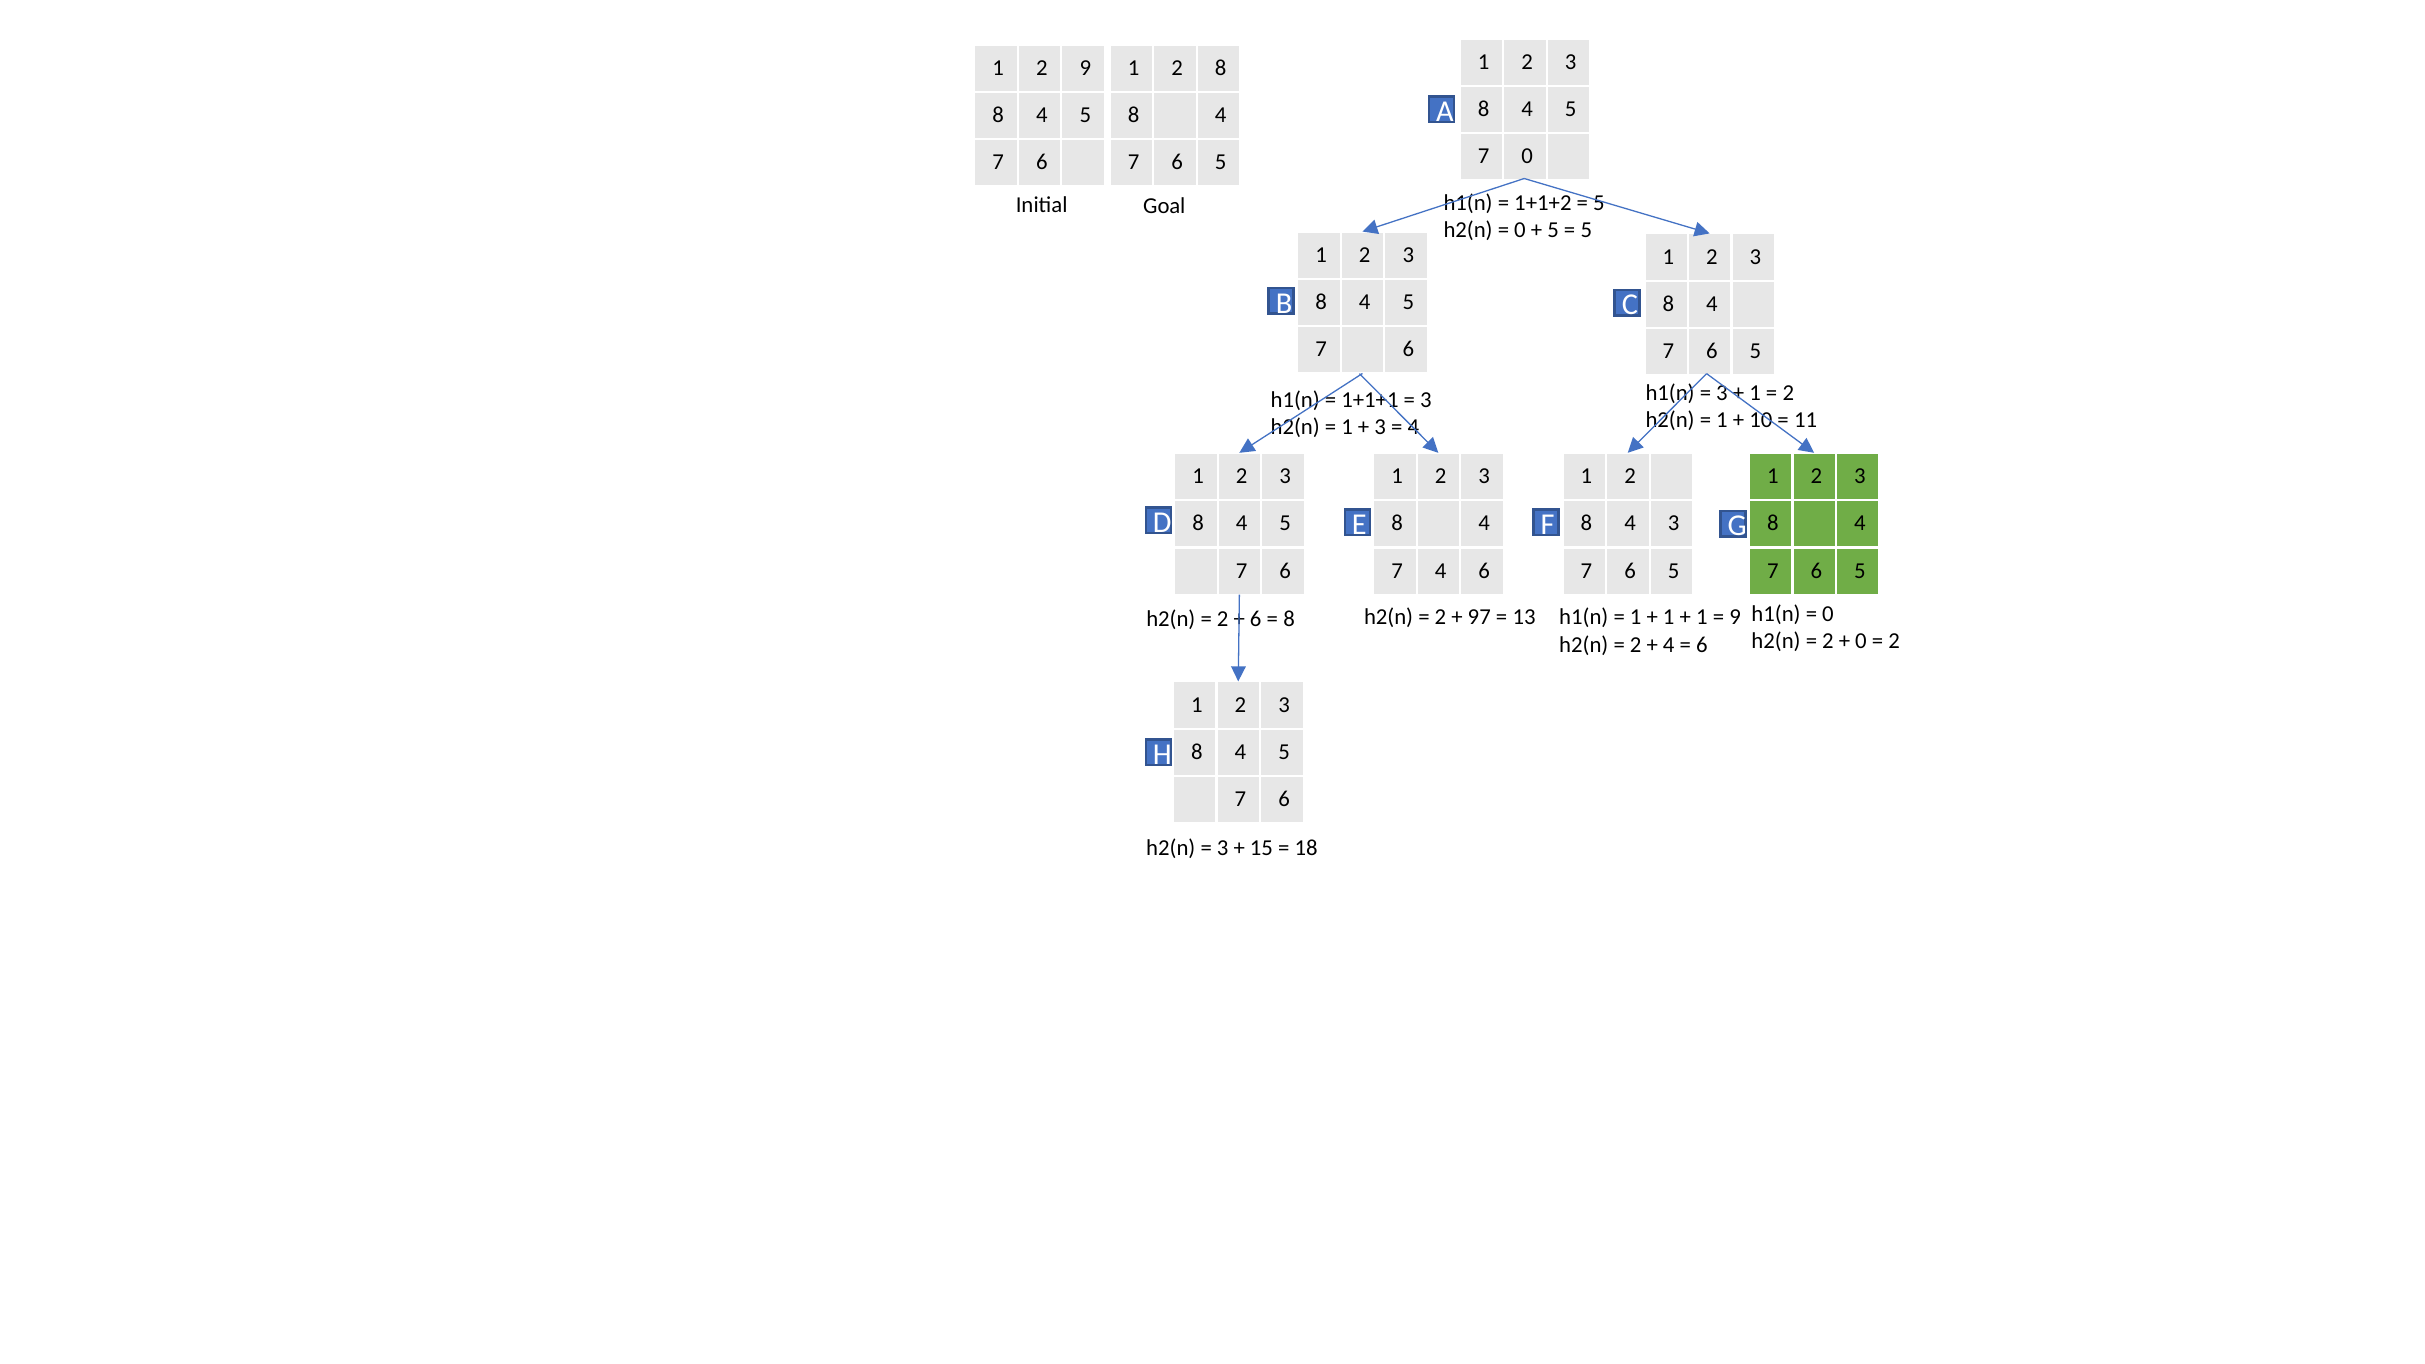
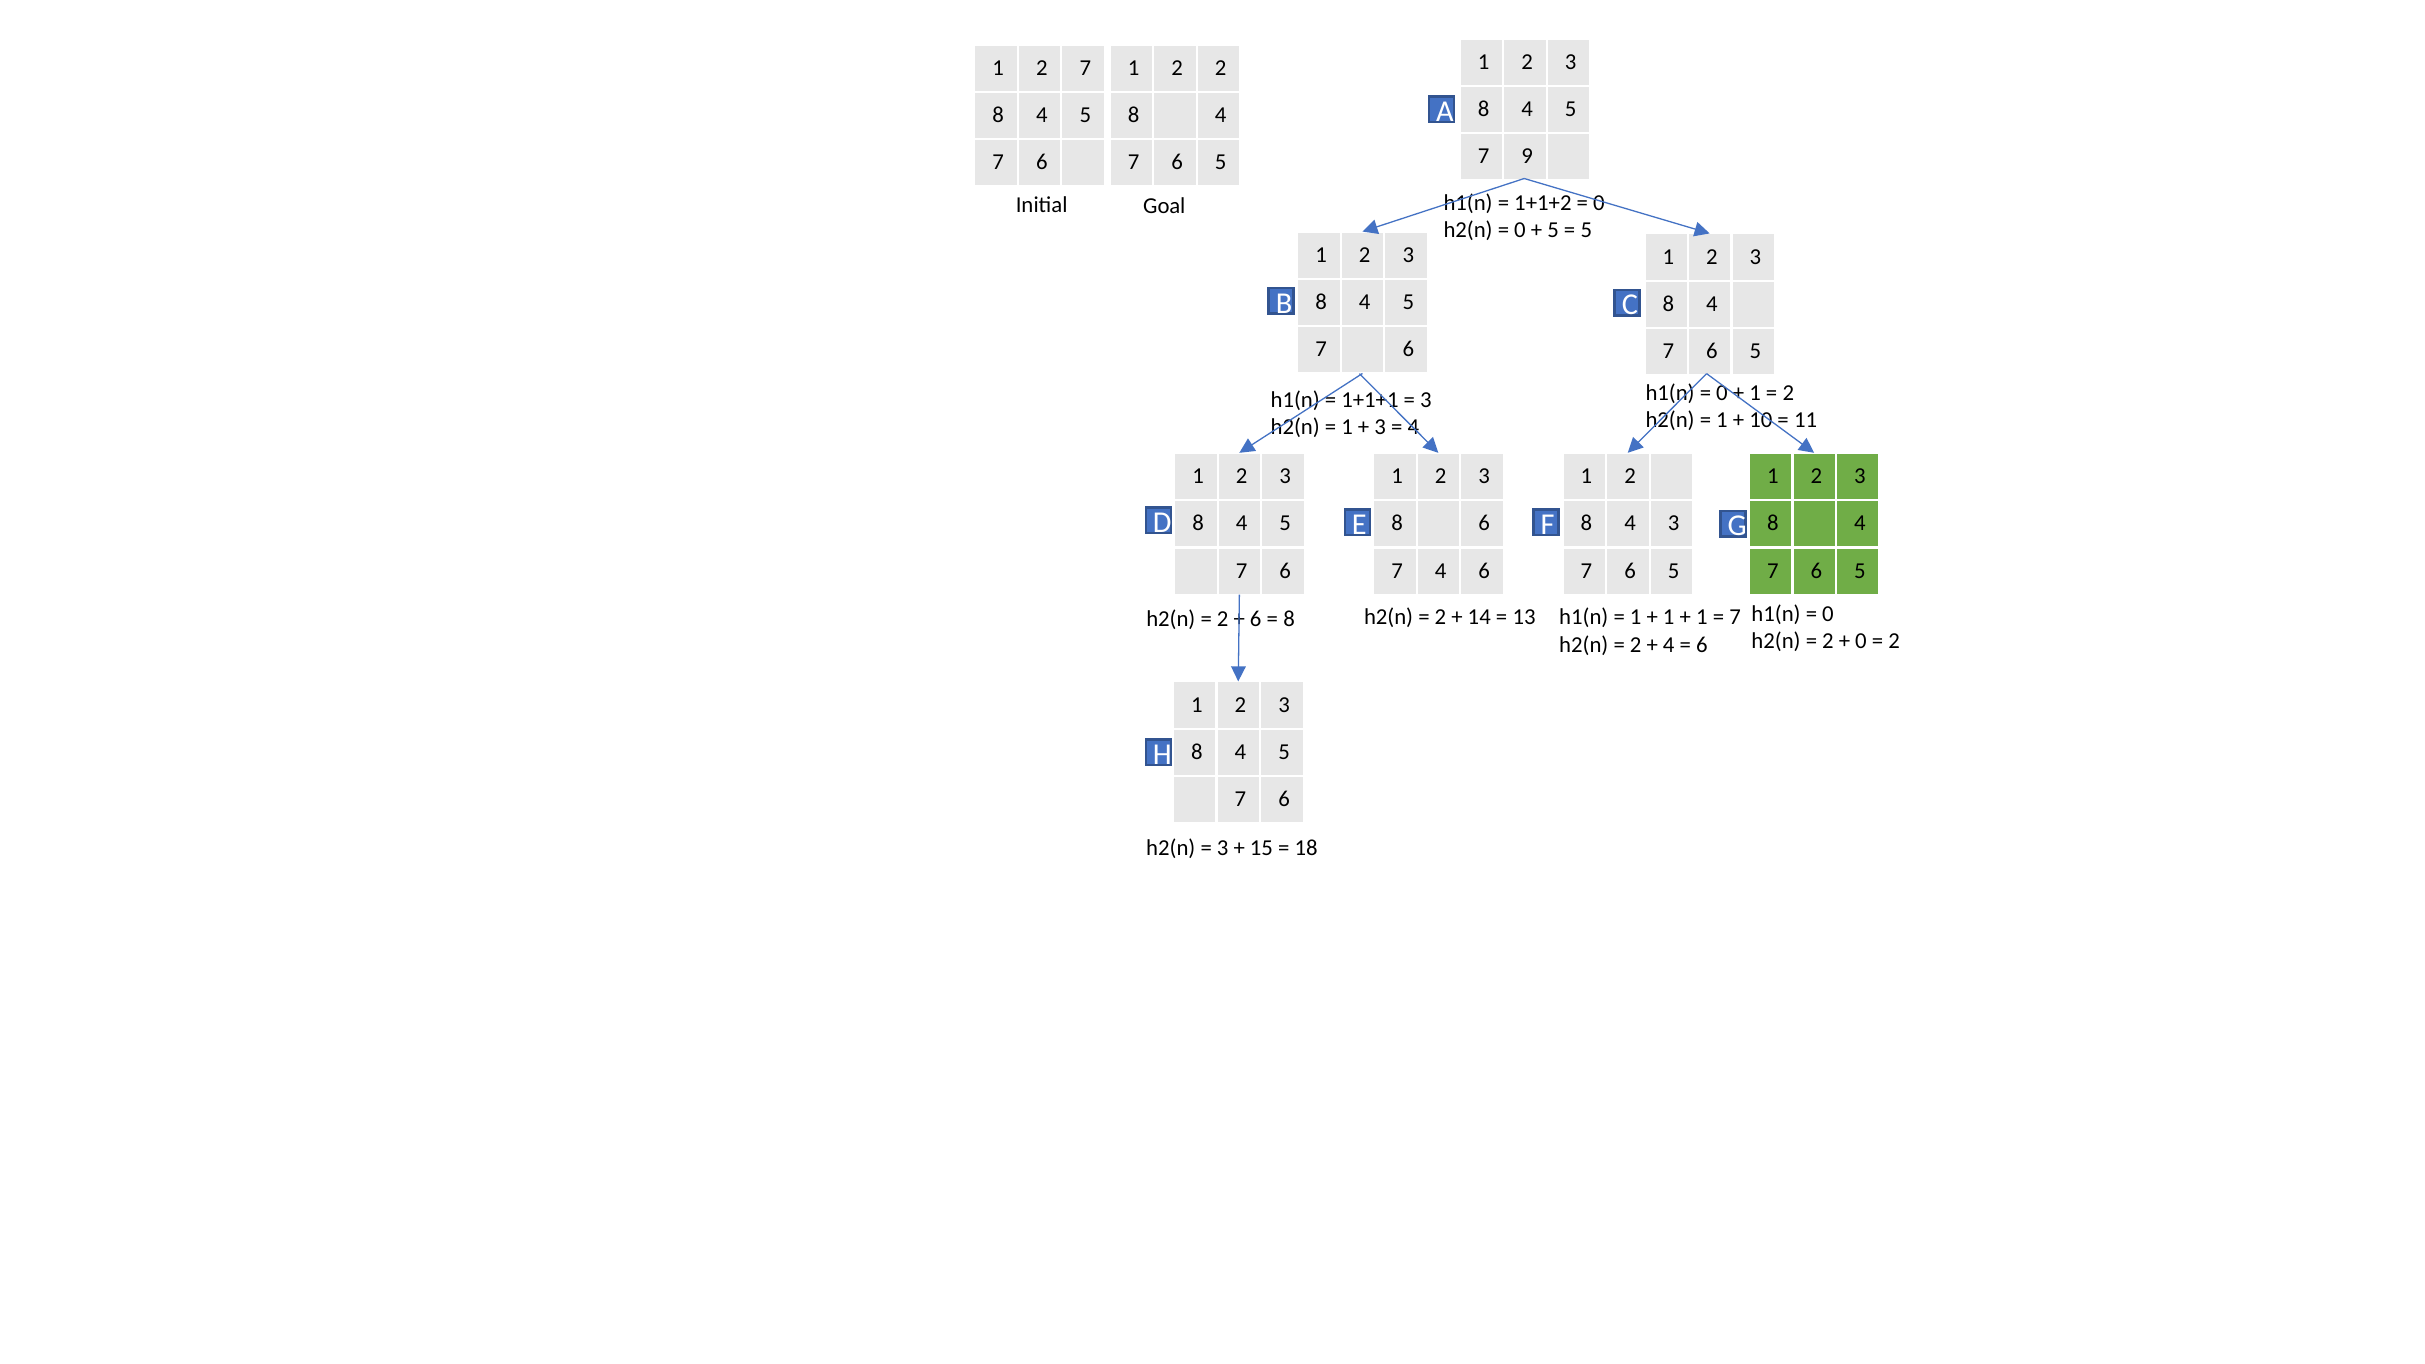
2 9: 9 -> 7 (1085, 68)
8: 8 -> 2 (1221, 68)
7 0: 0 -> 9 (1527, 156)
5: 5 -> 0 (1599, 203)
3: 3 -> 0 (1722, 393)
4: 4 -> 6 (1484, 523)
9: 9 -> 7 (1735, 617)
97: 97 -> 14 (1479, 617)
